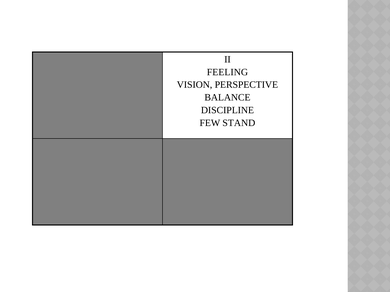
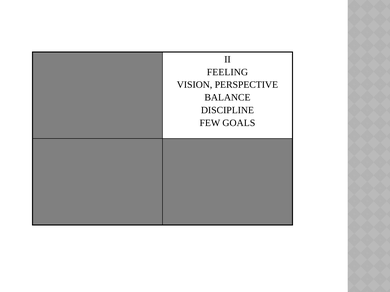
STAND: STAND -> GOALS (239, 123)
